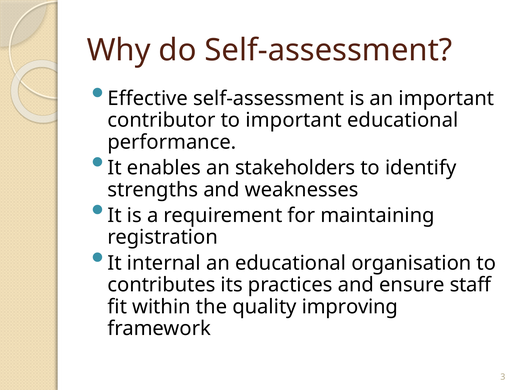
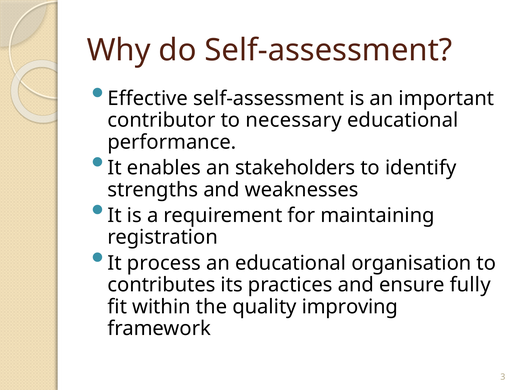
to important: important -> necessary (294, 120)
internal: internal -> process (164, 263)
staff: staff -> fully (470, 285)
